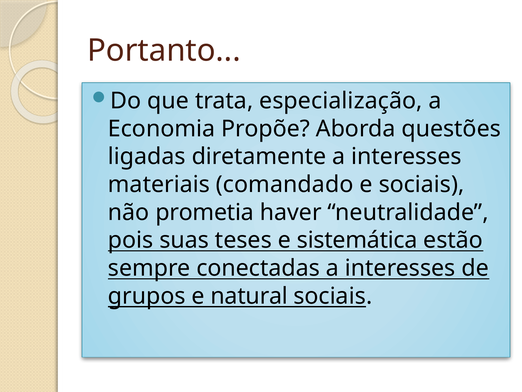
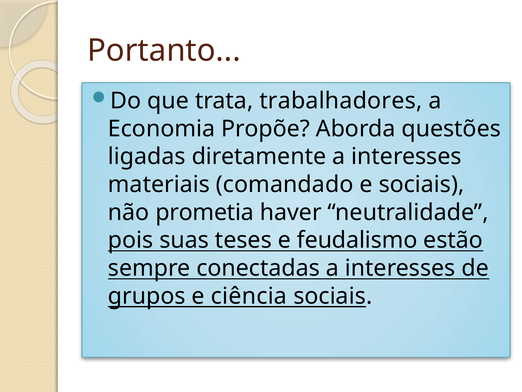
especialização: especialização -> trabalhadores (341, 101)
sistemática: sistemática -> feudalismo (357, 240)
natural: natural -> ciência (249, 296)
